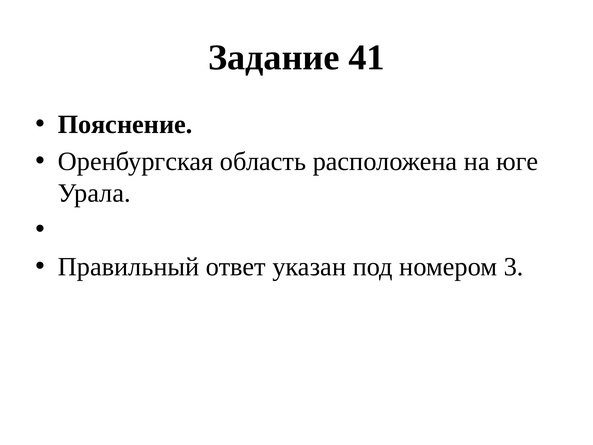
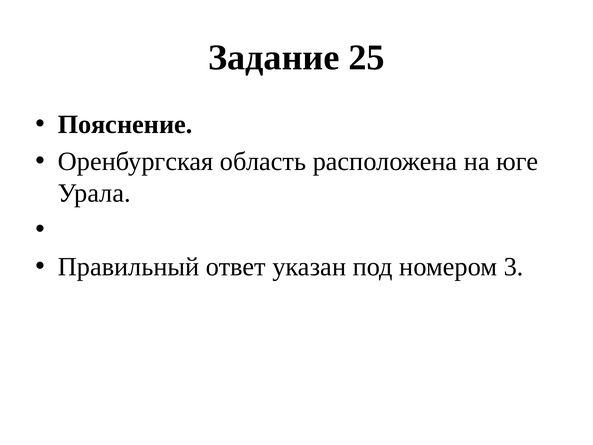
41: 41 -> 25 (367, 57)
